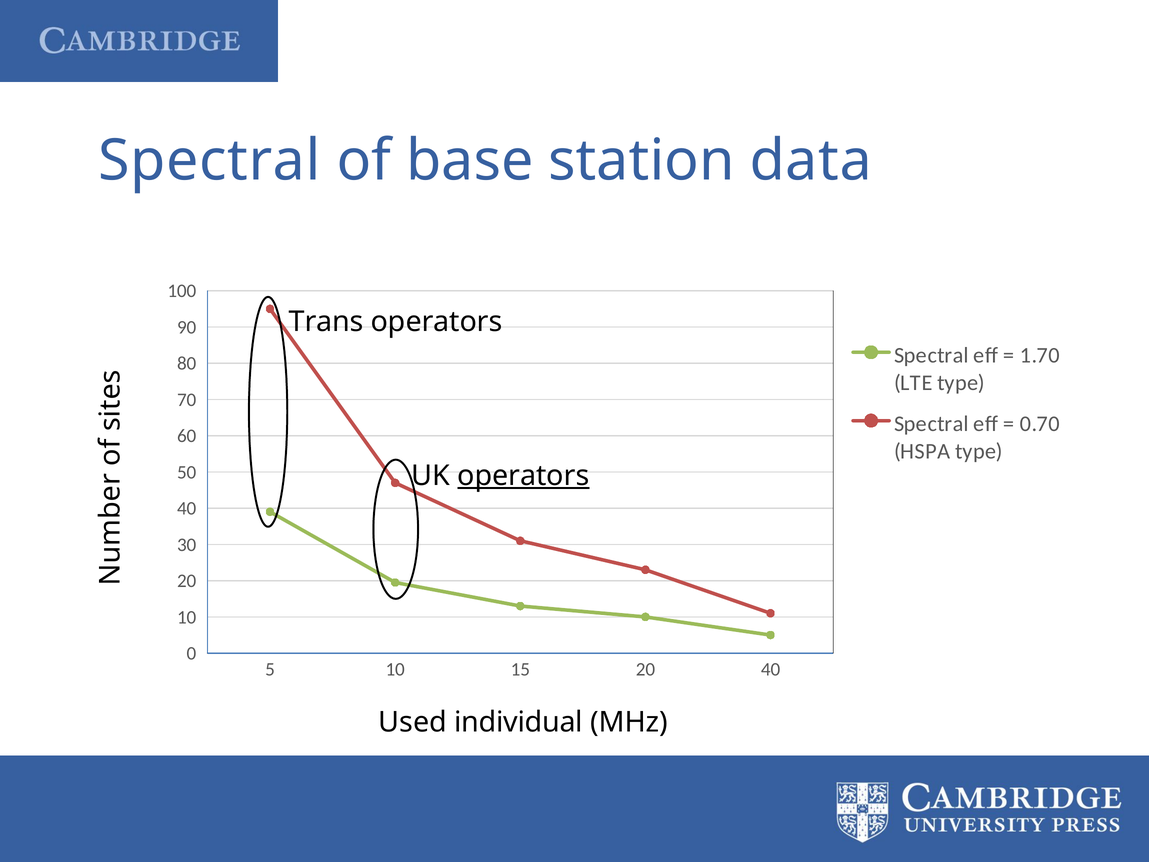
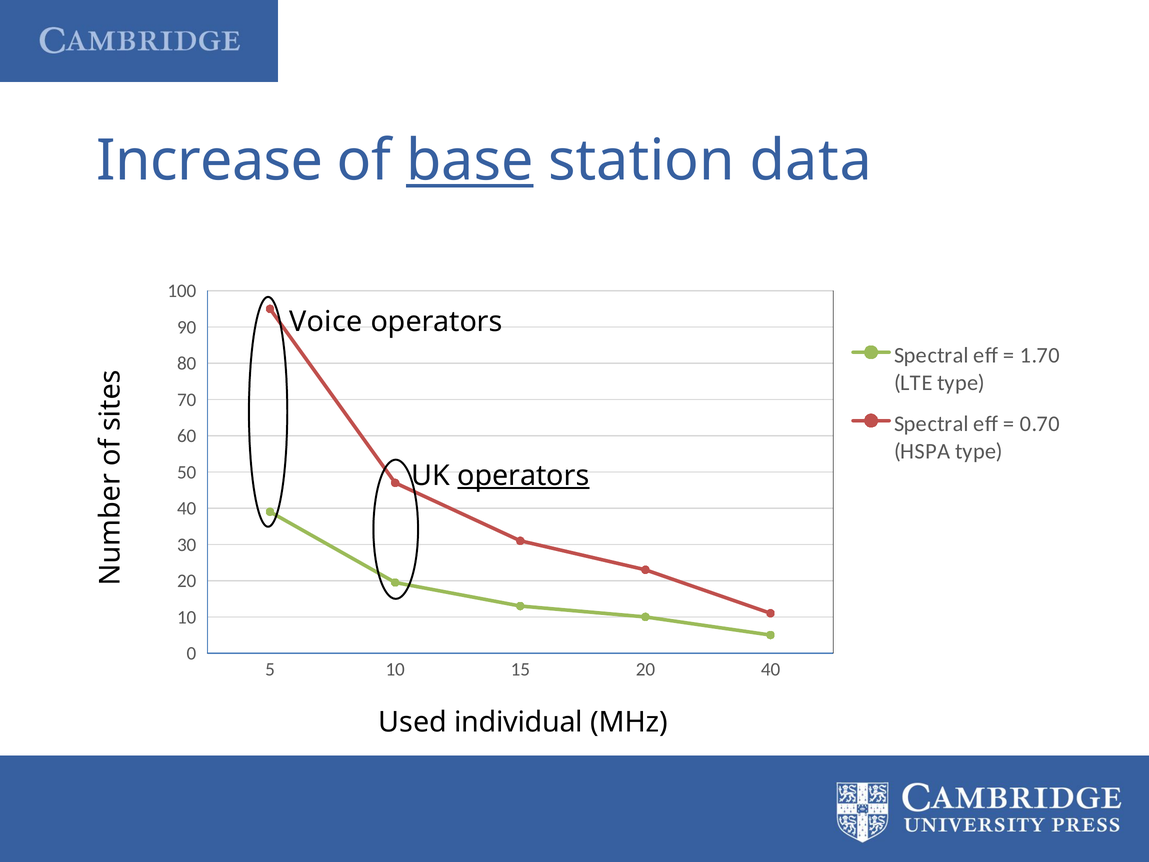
Spectral: Spectral -> Increase (210, 161)
base underline: none -> present (470, 161)
Trans: Trans -> Voice (326, 322)
